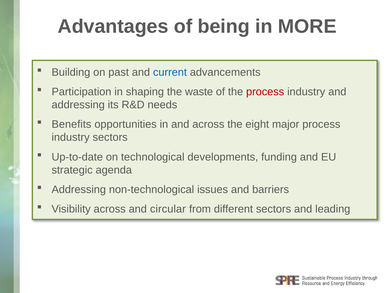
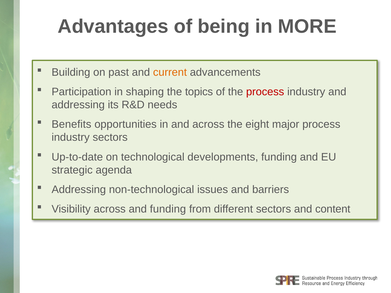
current colour: blue -> orange (170, 72)
waste: waste -> topics (199, 92)
and circular: circular -> funding (168, 209)
leading: leading -> content (333, 209)
